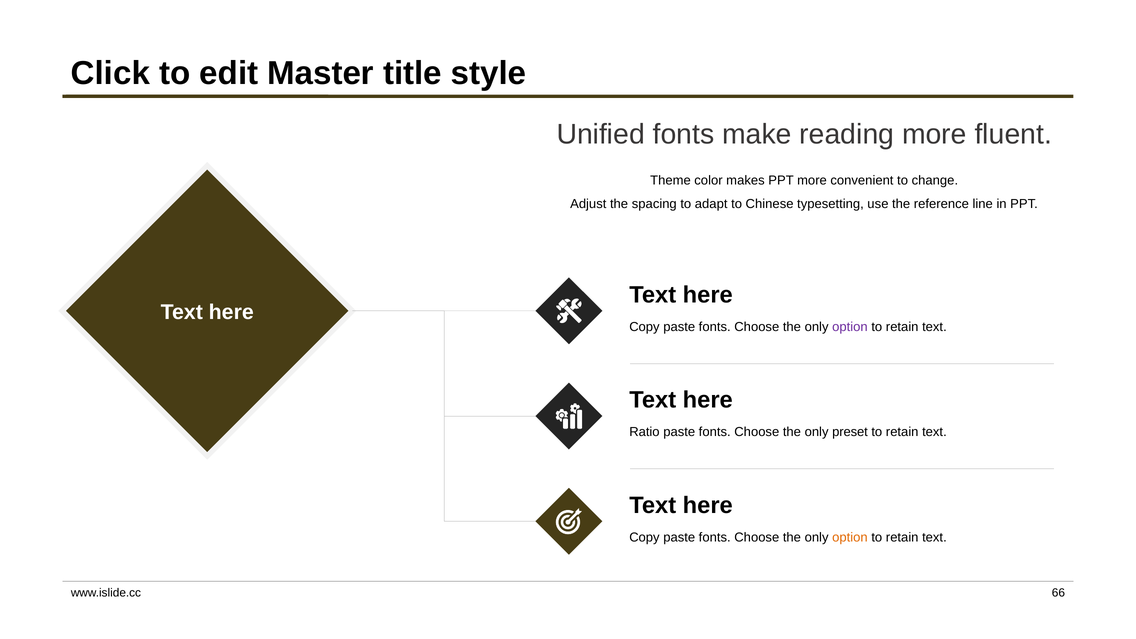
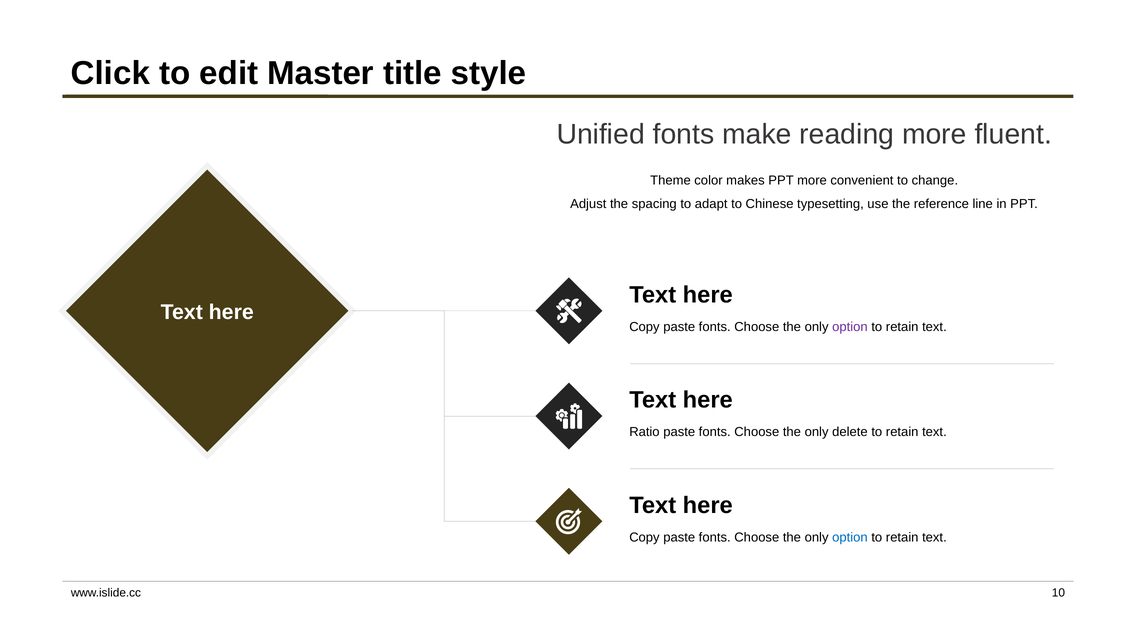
preset: preset -> delete (850, 432)
option colour: orange -> blue (850, 537)
66: 66 -> 10 (1058, 593)
